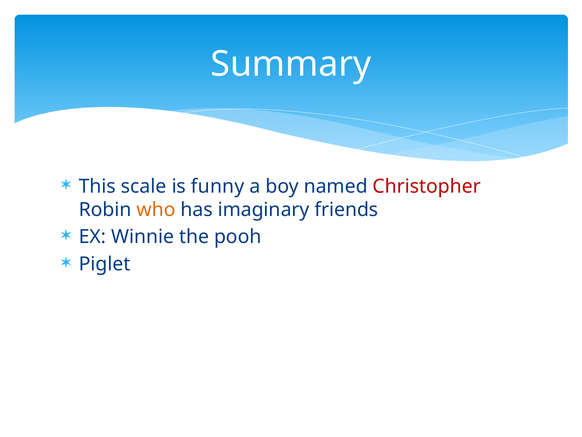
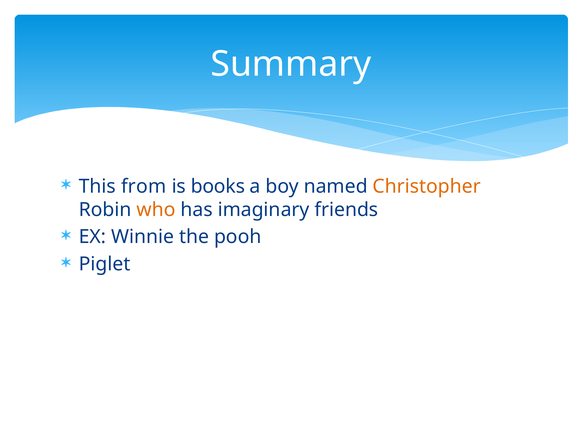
scale: scale -> from (144, 186)
funny: funny -> books (218, 186)
Christopher colour: red -> orange (427, 186)
